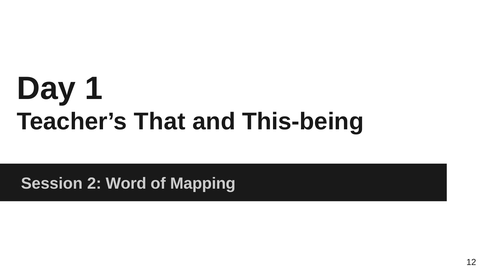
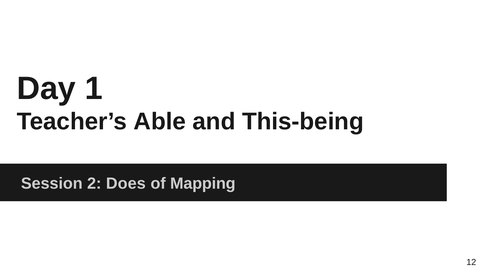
That: That -> Able (160, 122)
Word: Word -> Does (126, 183)
